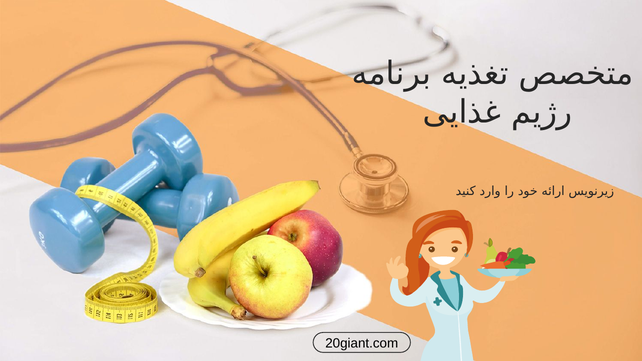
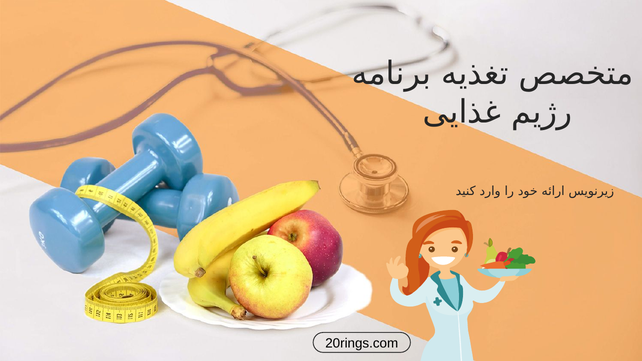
20giant.com: 20giant.com -> 20rings.com (362, 343)
